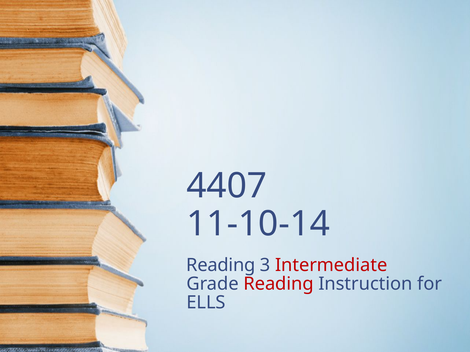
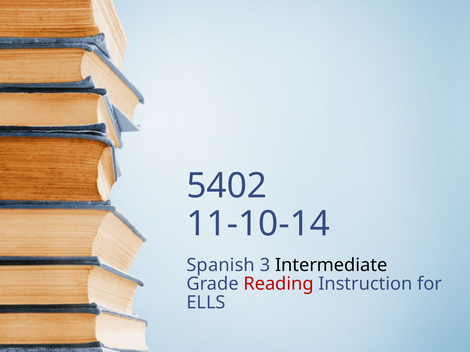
4407: 4407 -> 5402 (227, 186)
Reading: Reading -> Spanish (221, 265)
Intermediate colour: red -> black (331, 265)
